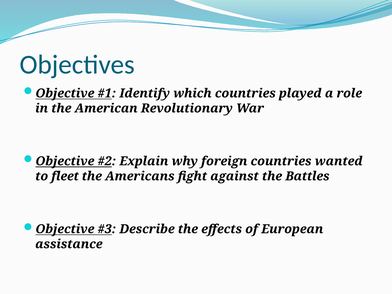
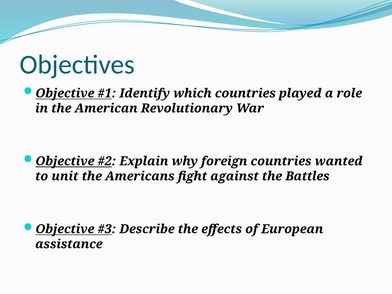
fleet: fleet -> unit (65, 176)
